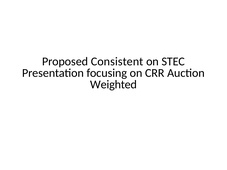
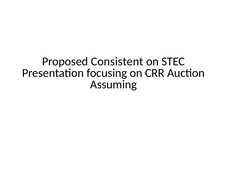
Weighted: Weighted -> Assuming (113, 85)
